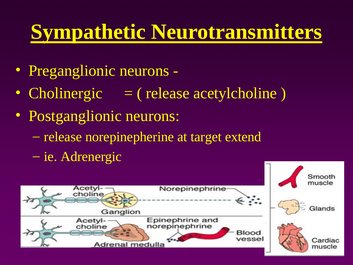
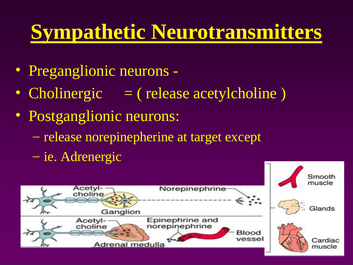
extend: extend -> except (243, 137)
